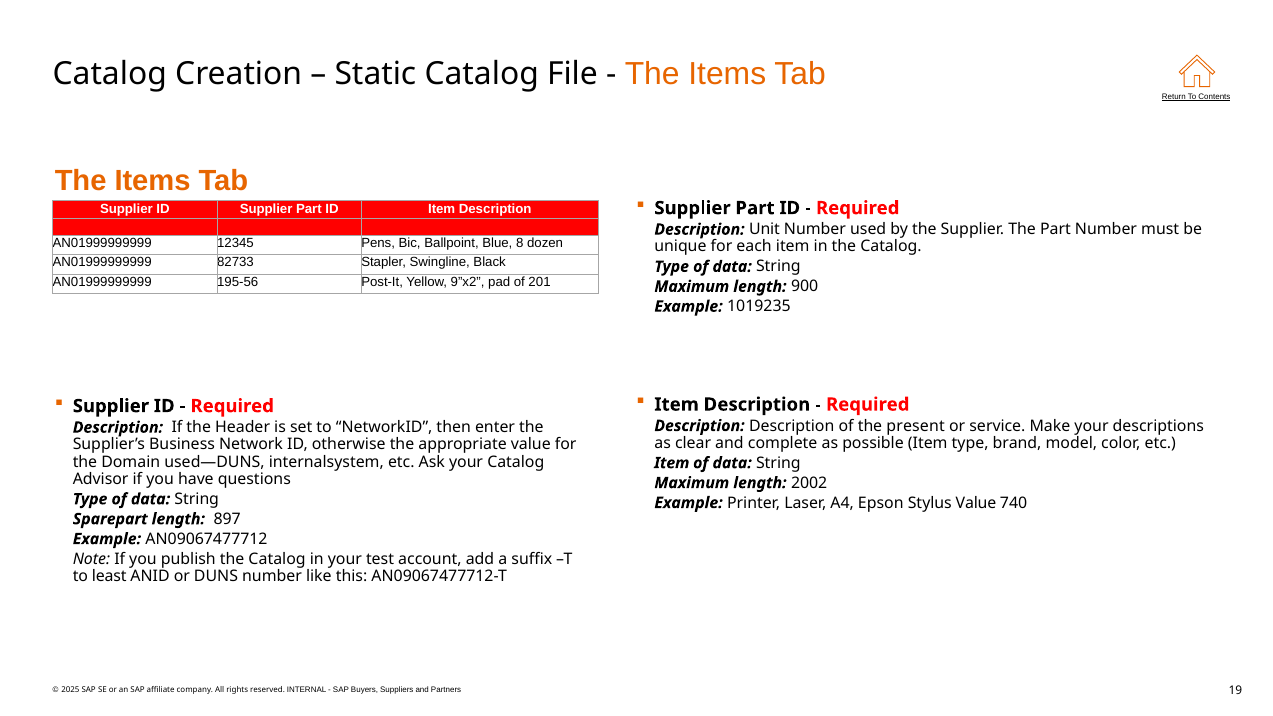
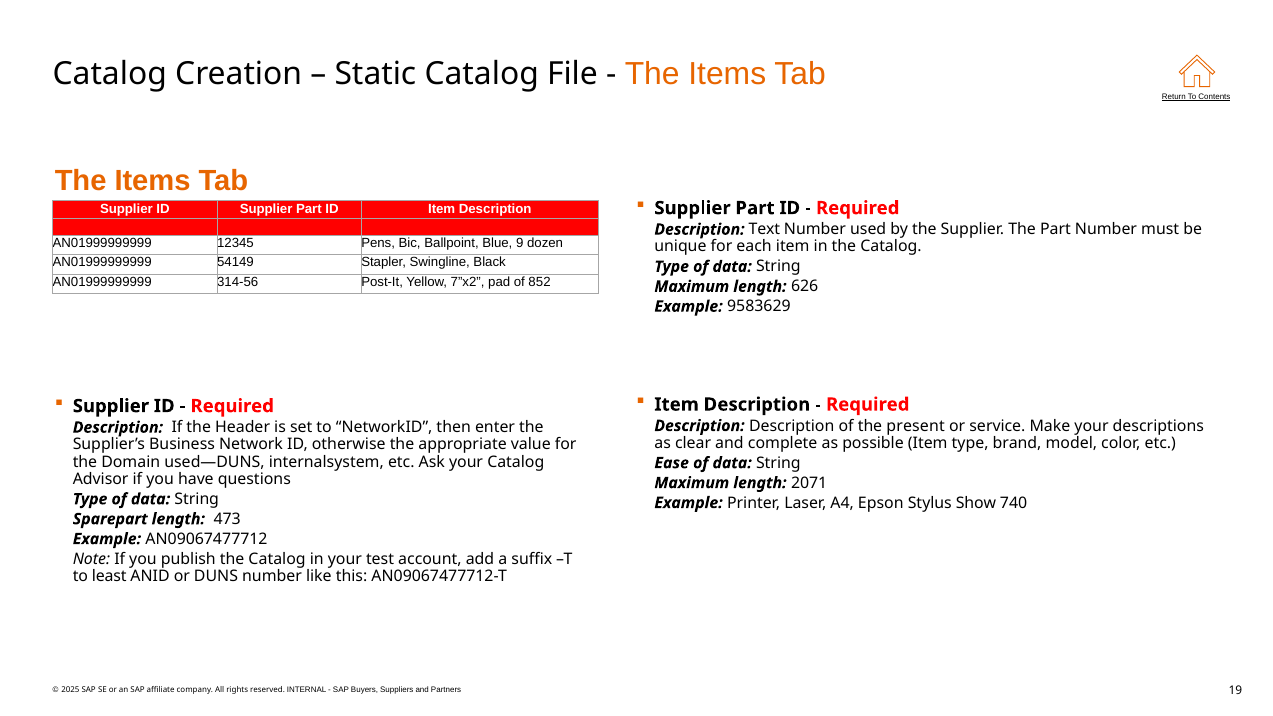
Unit: Unit -> Text (764, 229)
8: 8 -> 9 (520, 243)
82733: 82733 -> 54149 (235, 262)
195-56: 195-56 -> 314-56 (238, 282)
9”x2: 9”x2 -> 7”x2 (468, 282)
201: 201 -> 852 (540, 282)
900: 900 -> 626 (805, 286)
1019235: 1019235 -> 9583629 (759, 306)
Item: Item -> Ease (672, 463)
2002: 2002 -> 2071 (809, 483)
Stylus Value: Value -> Show (976, 503)
897: 897 -> 473 (227, 519)
